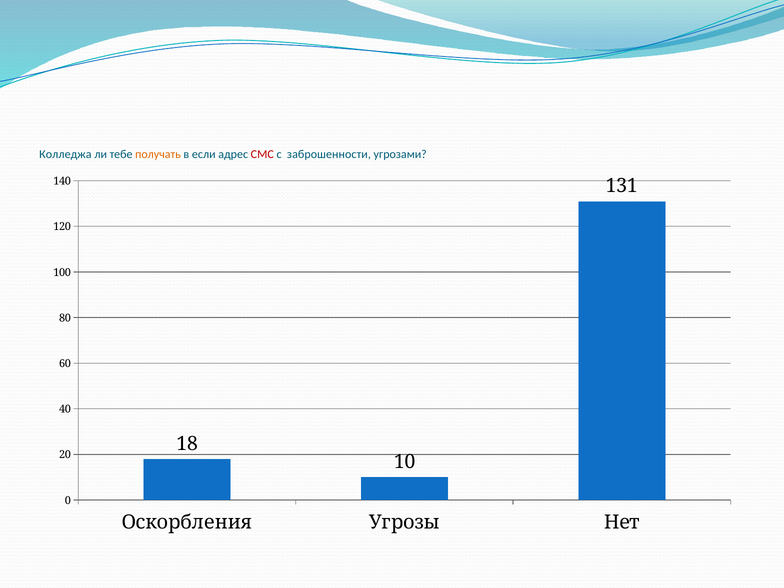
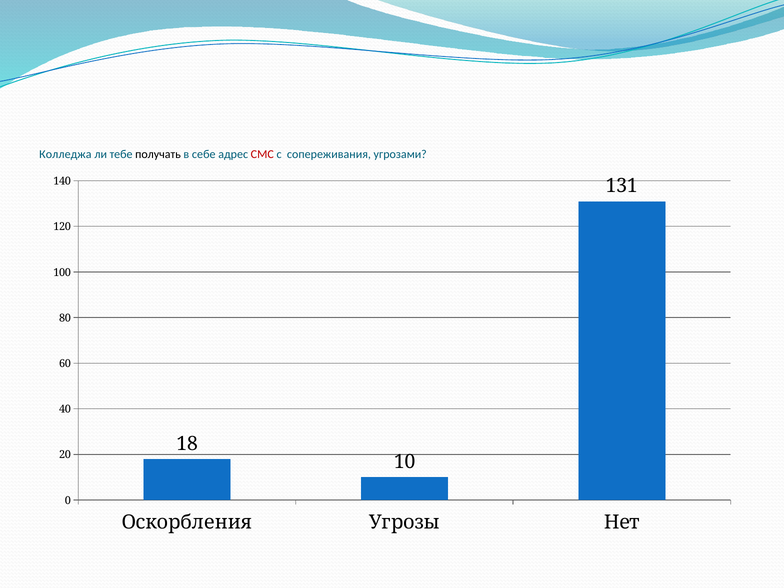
получать colour: orange -> black (158, 154)
если: если -> себе (204, 154)
заброшенности: заброшенности -> сопереживания (329, 154)
